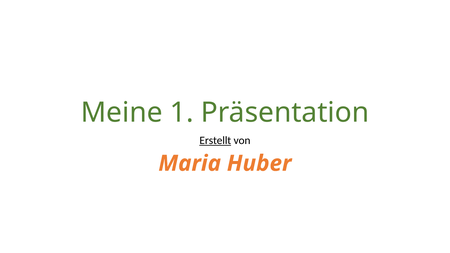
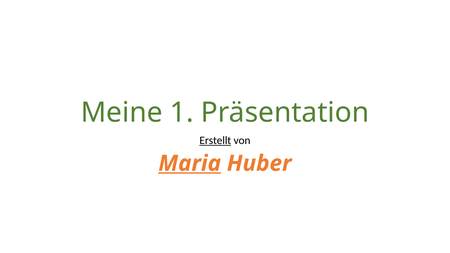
Maria underline: none -> present (190, 163)
